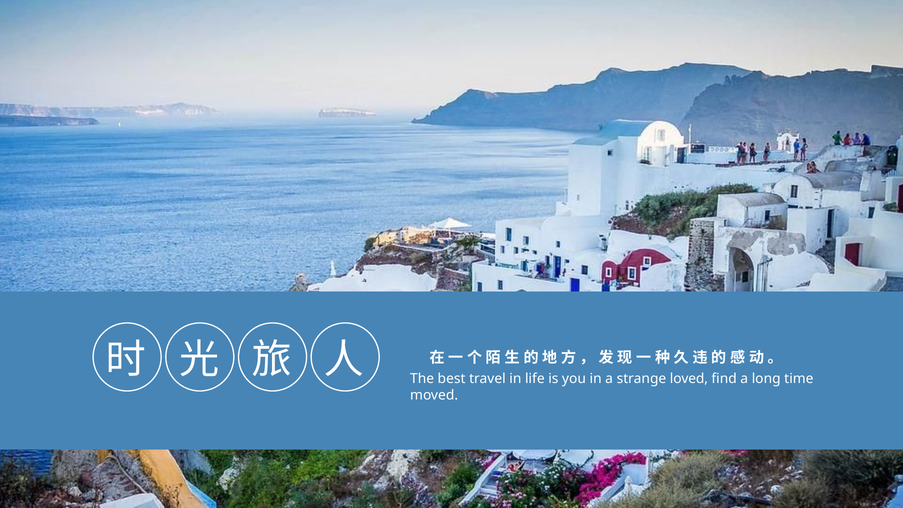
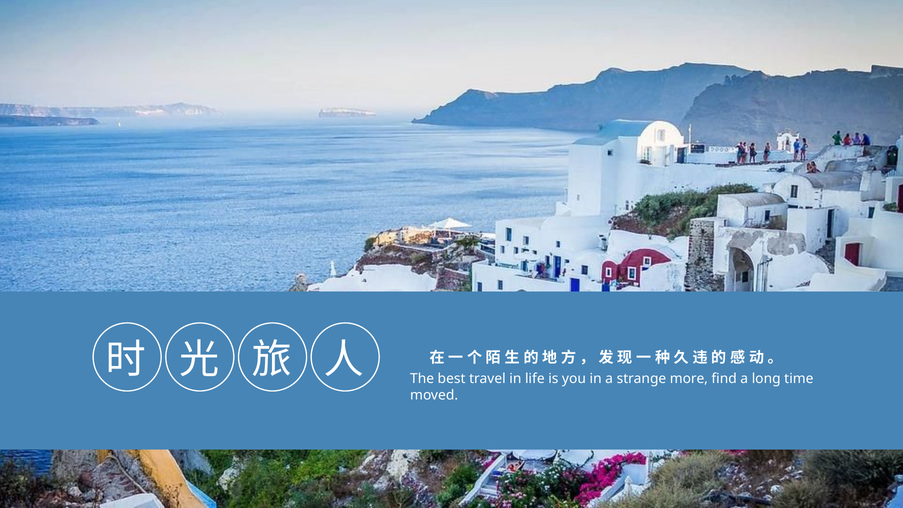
loved: loved -> more (689, 379)
